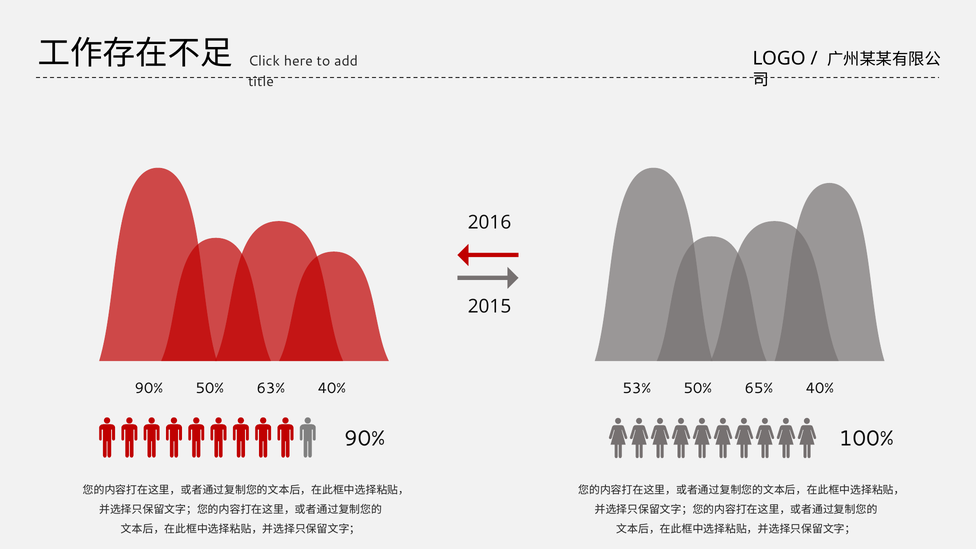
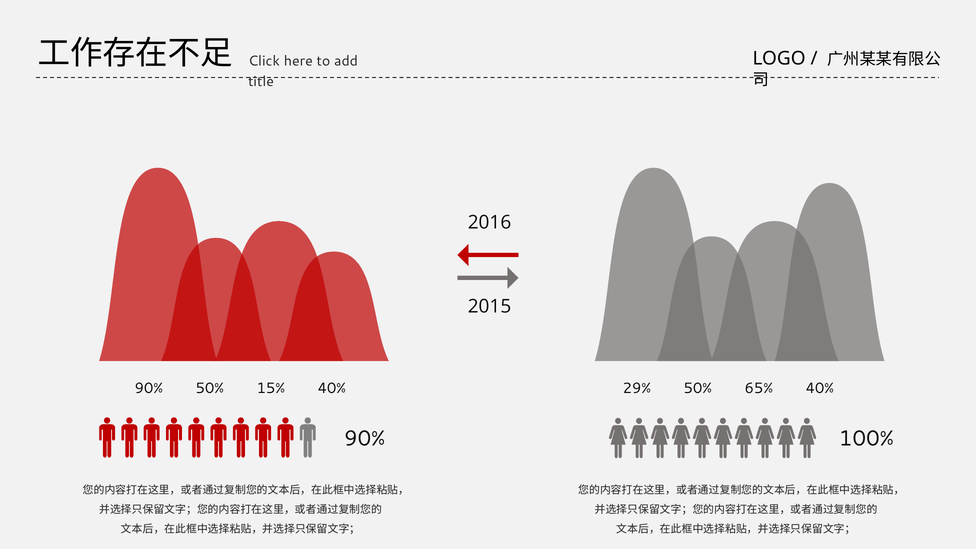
63%: 63% -> 15% (271, 388)
53%: 53% -> 29% (637, 388)
